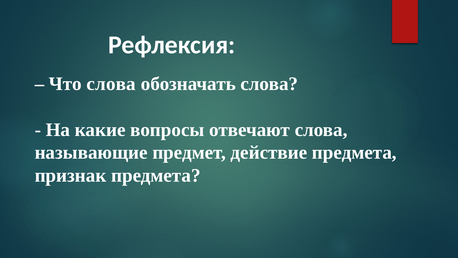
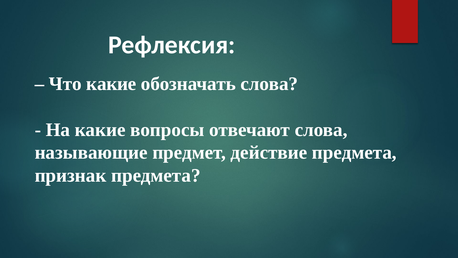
Что слова: слова -> какие (111, 84)
